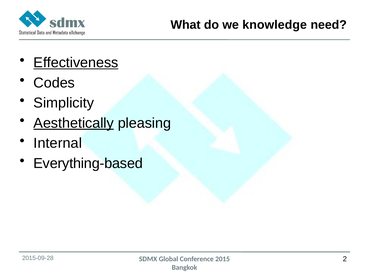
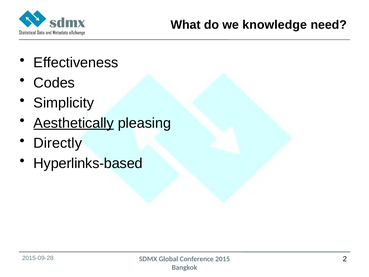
Effectiveness underline: present -> none (76, 63)
Internal: Internal -> Directly (58, 143)
Everything-based: Everything-based -> Hyperlinks-based (88, 163)
